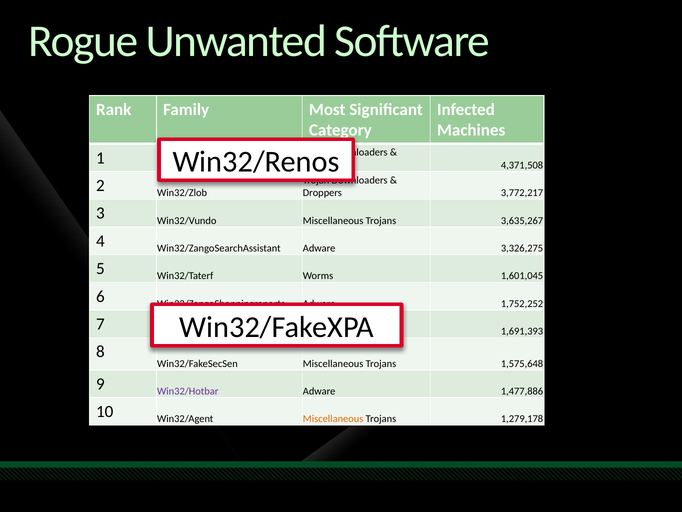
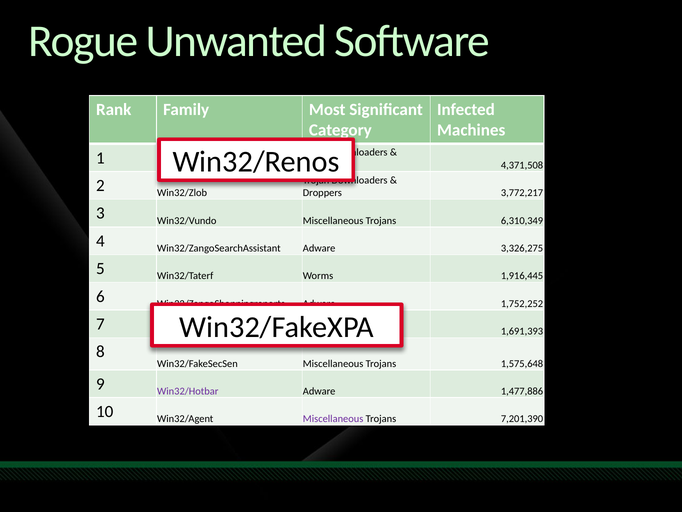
3,635,267: 3,635,267 -> 6,310,349 (522, 220)
1,601,045: 1,601,045 -> 1,916,445 (522, 276)
Miscellaneous colour: orange -> purple (333, 419)
1,279,178: 1,279,178 -> 7,201,390 (522, 419)
